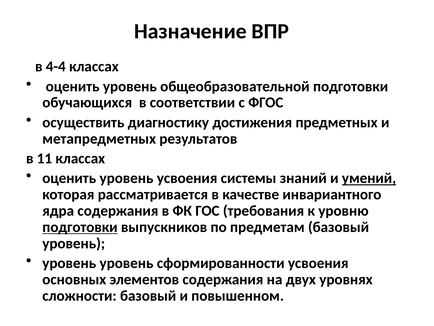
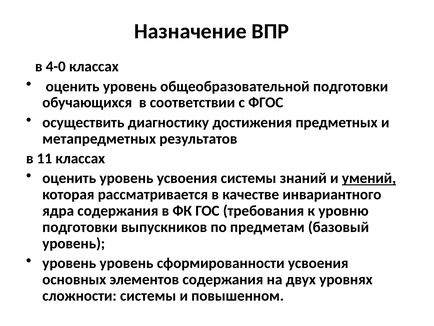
4-4: 4-4 -> 4-0 (56, 67)
подготовки underline: present -> none (80, 227)
сложности базовый: базовый -> системы (148, 295)
